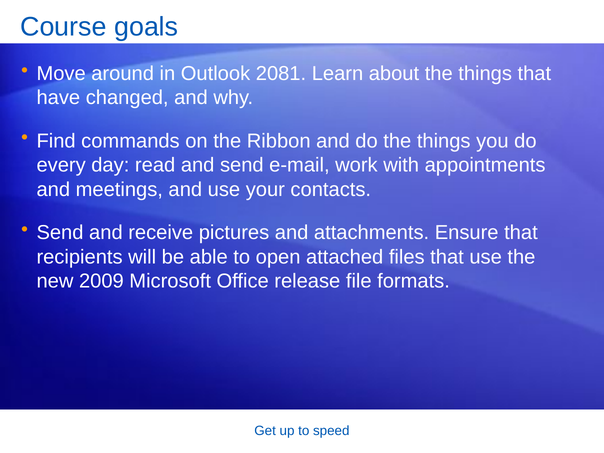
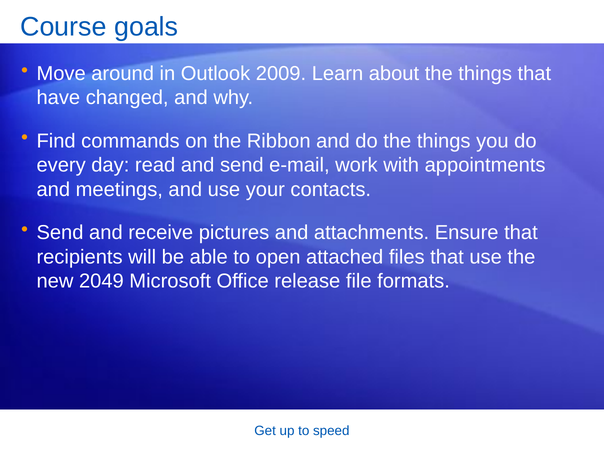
2081: 2081 -> 2009 (281, 74)
2009: 2009 -> 2049 (101, 281)
